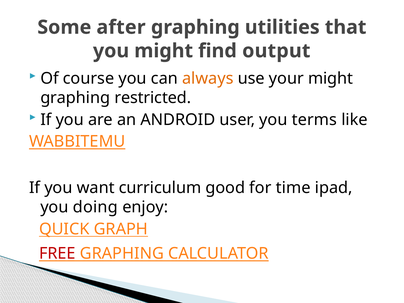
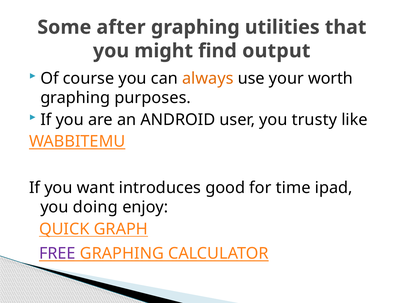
your might: might -> worth (330, 78)
restricted: restricted -> purposes (153, 98)
terms: terms -> trusty (314, 120)
curriculum: curriculum -> introduces (160, 188)
FREE colour: red -> purple (57, 253)
